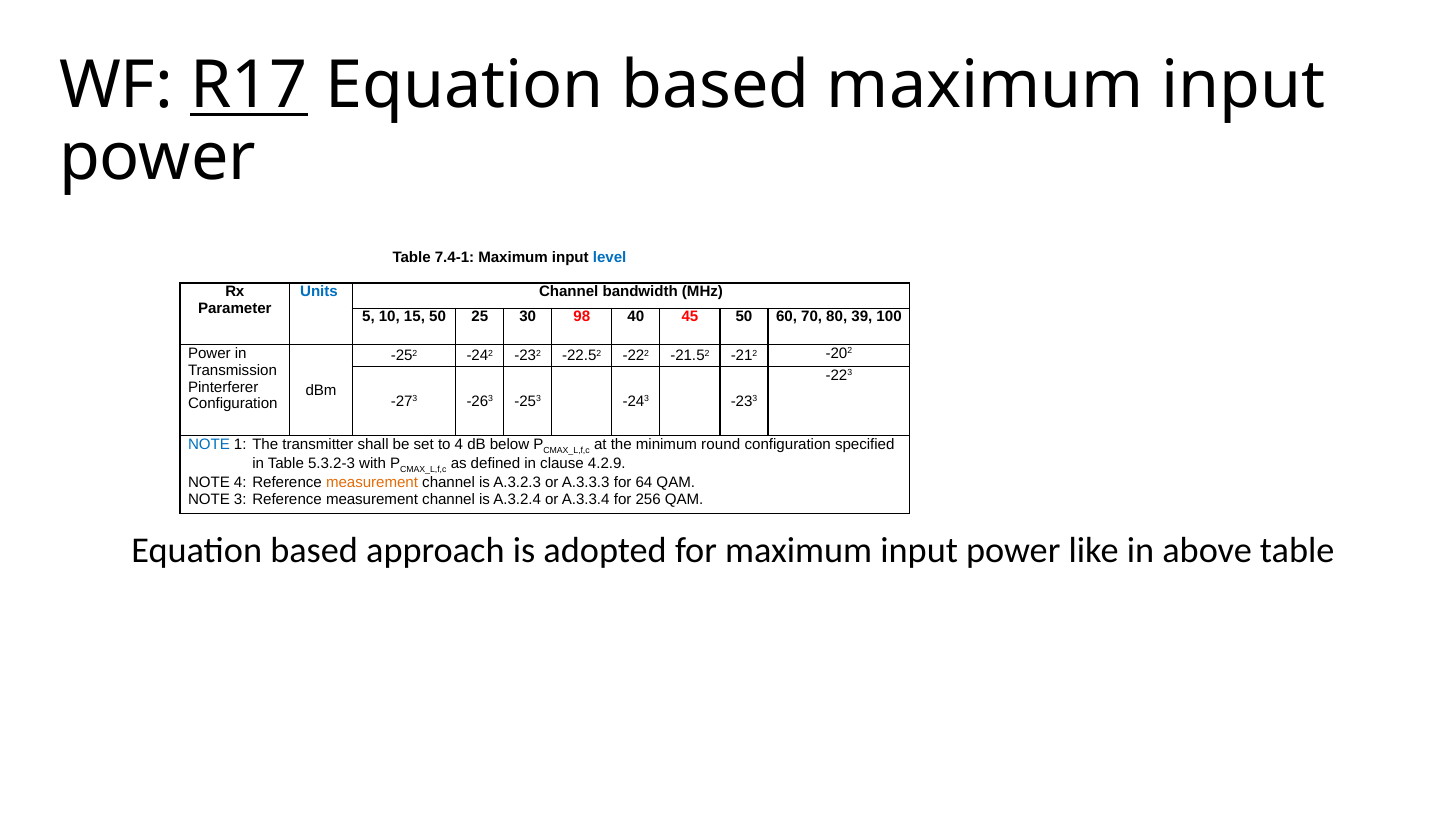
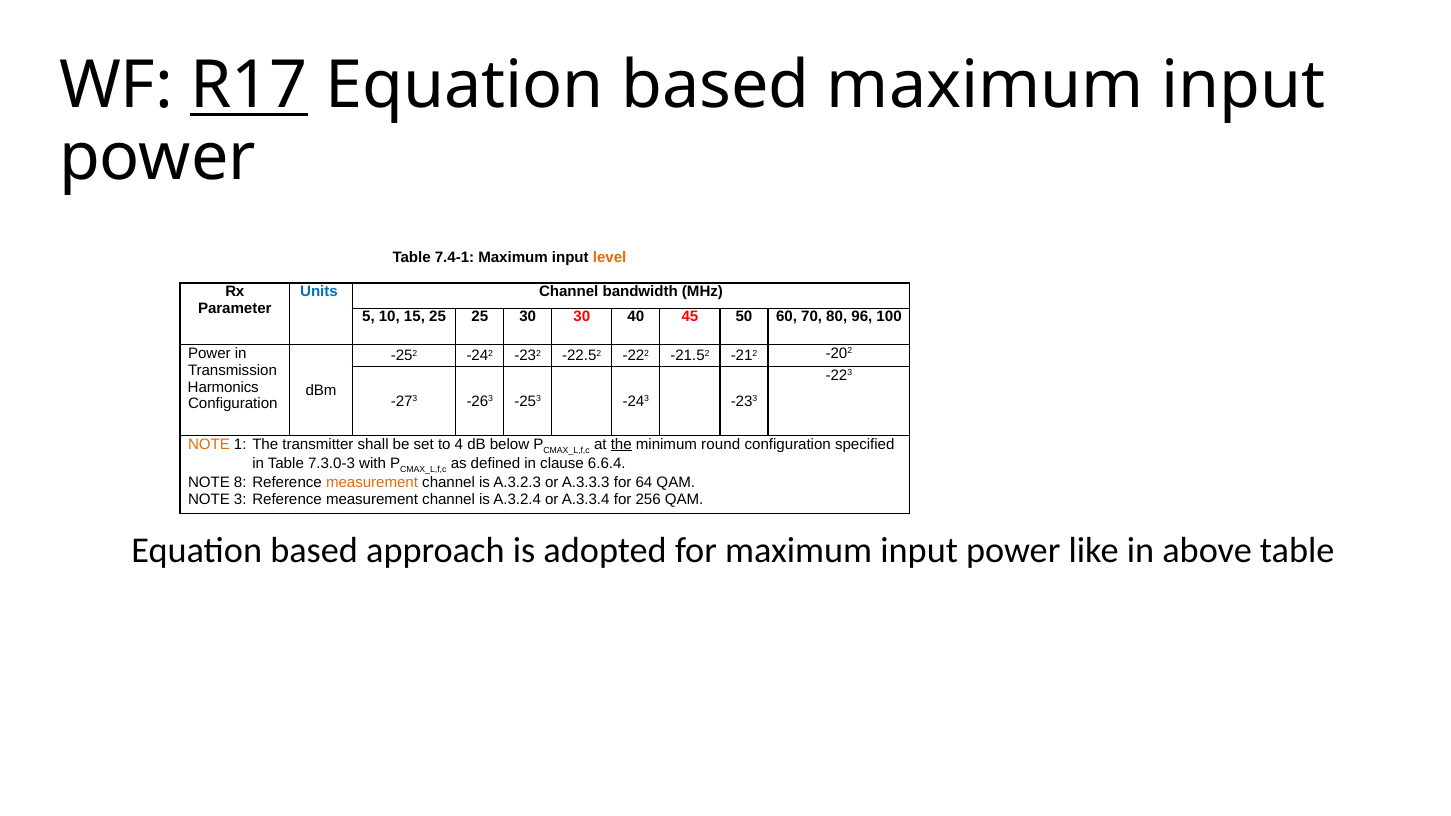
level colour: blue -> orange (610, 258)
15 50: 50 -> 25 (438, 317)
30 98: 98 -> 30 (582, 317)
39: 39 -> 96 (862, 317)
Pinterferer: Pinterferer -> Harmonics (223, 387)
NOTE colour: blue -> orange (209, 444)
the underline: none -> present (621, 444)
5.3.2-3: 5.3.2-3 -> 7.3.0-3 (332, 464)
4.2.9: 4.2.9 -> 6.6.4 (607, 464)
NOTE 4: 4 -> 8 (240, 483)
